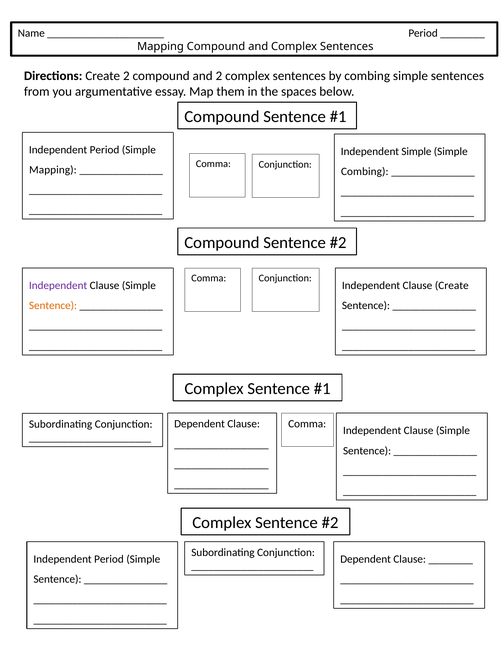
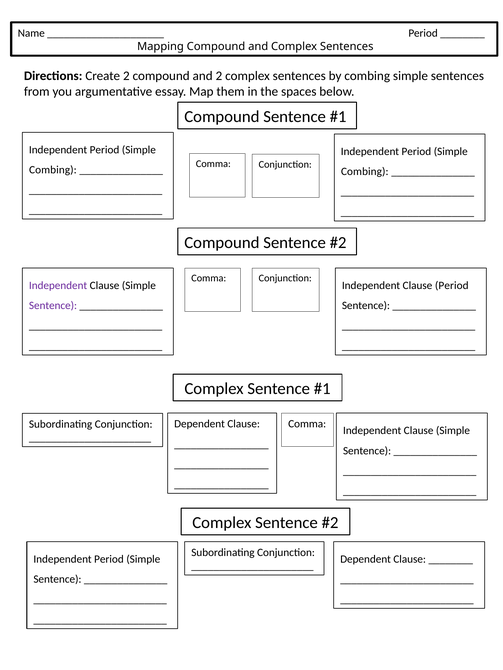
Simple: Simple -> Period (416, 152)
Mapping: Mapping -> Combing (53, 170)
Clause Create: Create -> Period (452, 286)
Sentence colour: orange -> purple (53, 306)
